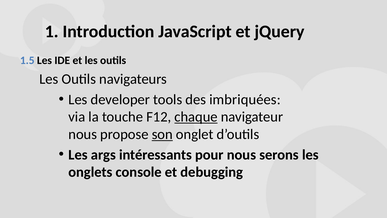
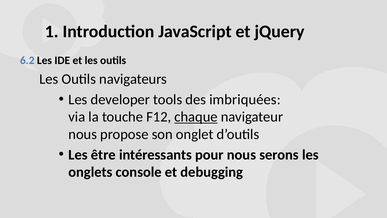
1.5: 1.5 -> 6.2 (27, 60)
son underline: present -> none (162, 134)
args: args -> être (103, 154)
